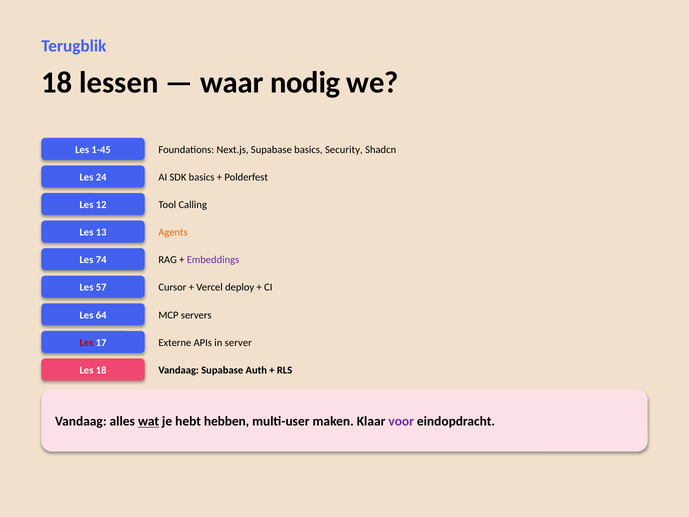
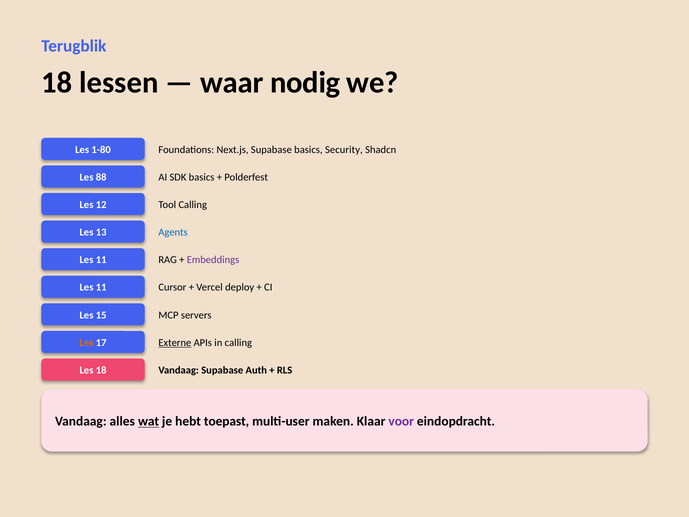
1-45: 1-45 -> 1-80 (101, 150)
24: 24 -> 88 (101, 177)
Agents colour: orange -> blue (173, 232)
74: 74 -> 11 (101, 260)
57: 57 -> 11 (101, 287)
64: 64 -> 15 (101, 315)
Les colour: red -> orange (86, 342)
Externe underline: none -> present (175, 342)
in server: server -> calling (238, 342)
hebben: hebben -> toepast (227, 421)
